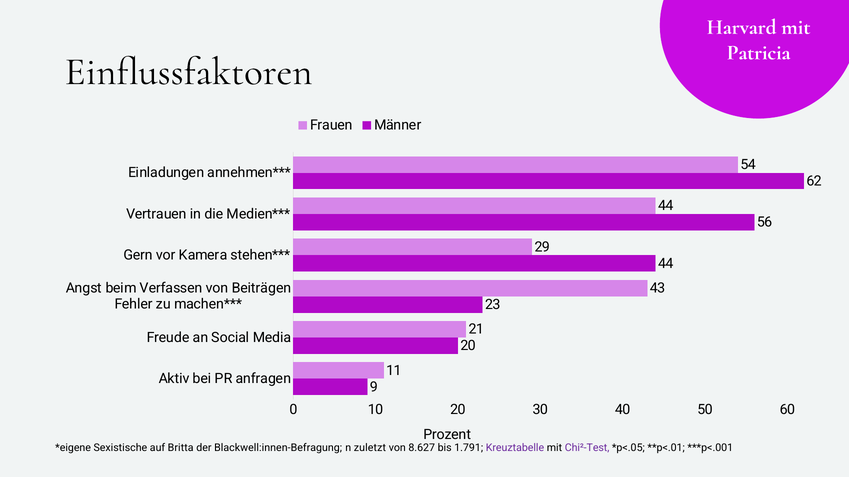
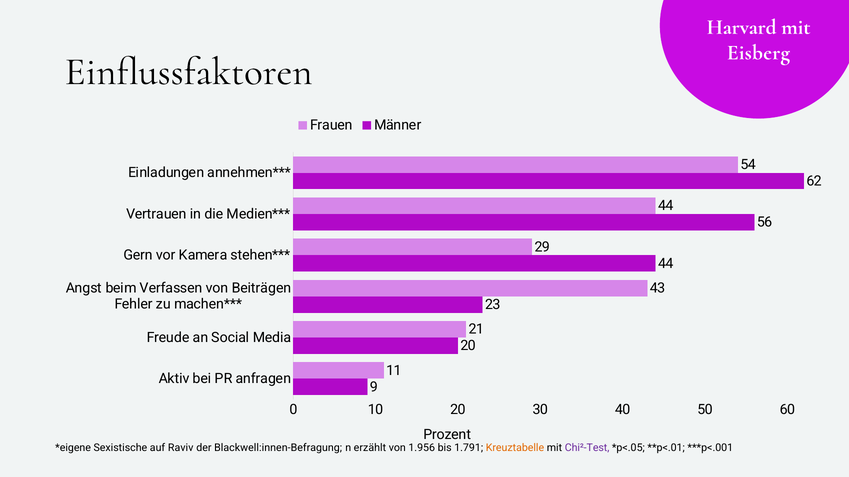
Patricia: Patricia -> Eisberg (758, 52)
Britta: Britta -> Raviv (181, 448)
zuletzt: zuletzt -> erzählt (370, 448)
8.627: 8.627 -> 1.956 (422, 448)
Kreuztabelle colour: purple -> orange (515, 448)
